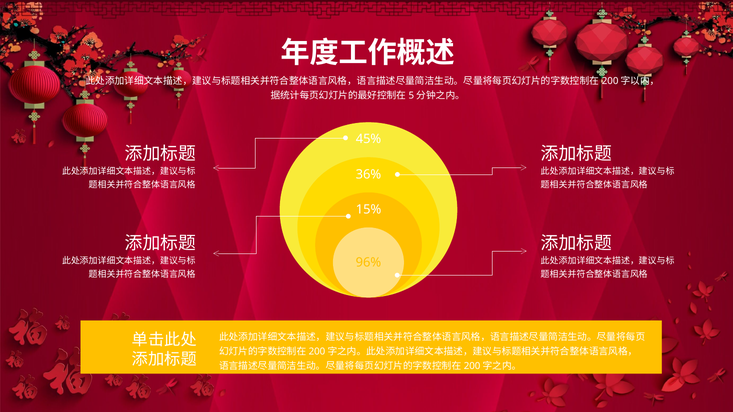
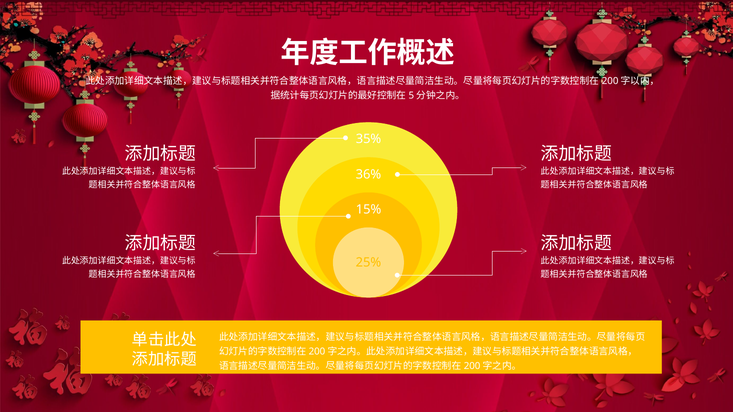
45%: 45% -> 35% (368, 139)
96%: 96% -> 25% (368, 263)
